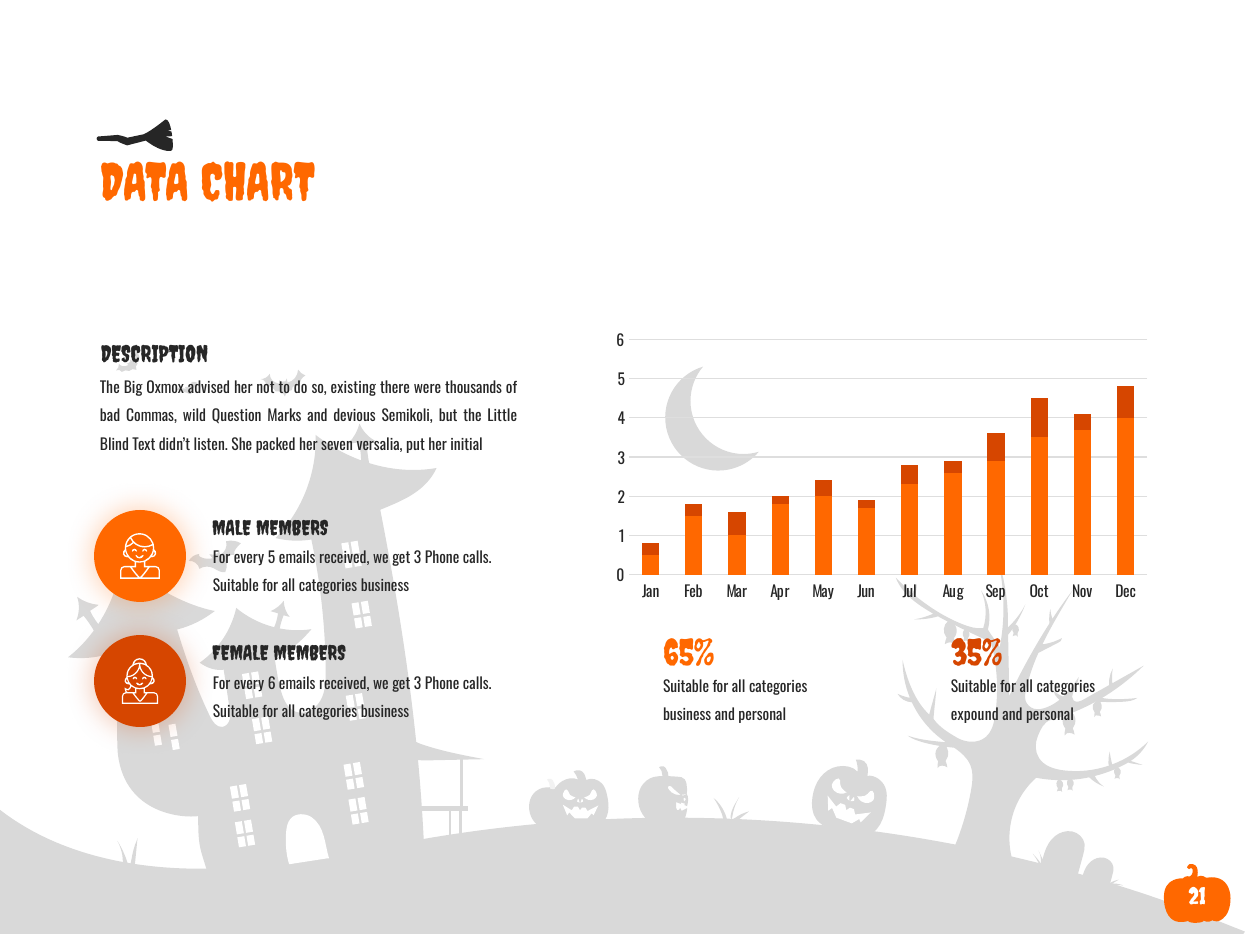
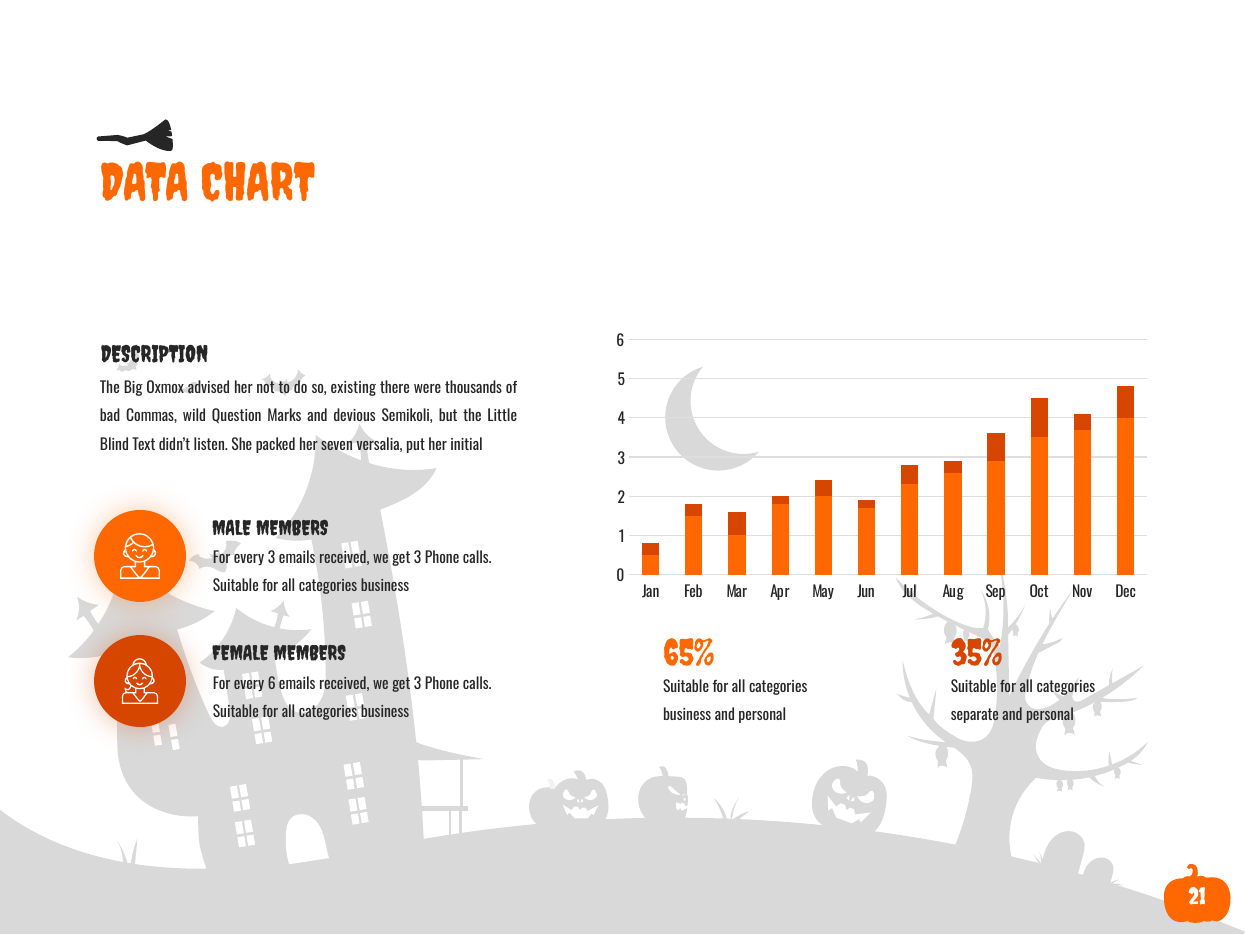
every 5: 5 -> 3 (272, 559)
expound: expound -> separate (975, 716)
